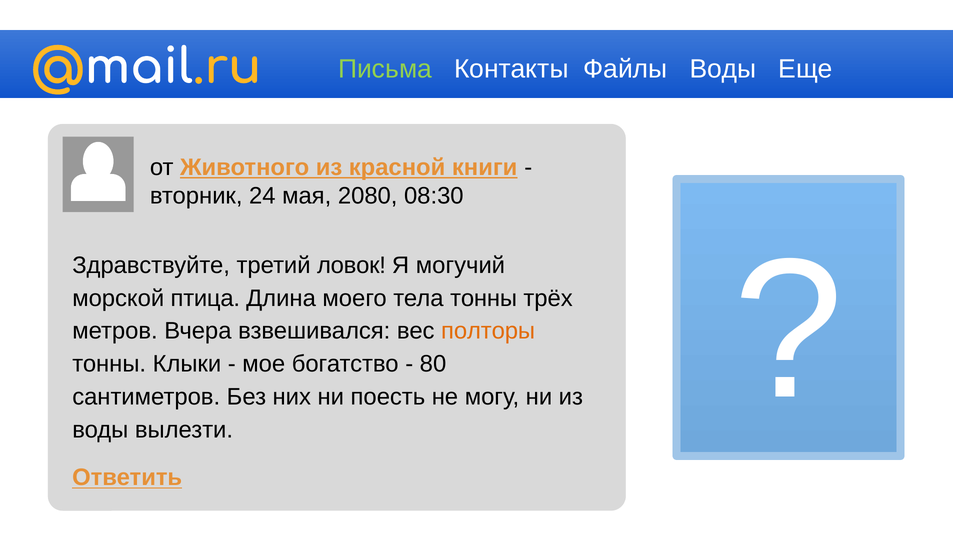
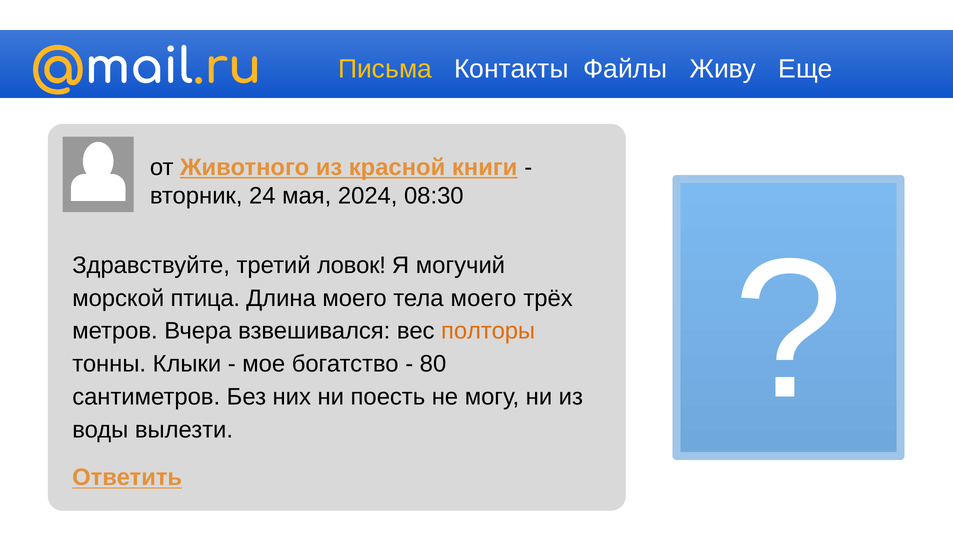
Письма colour: light green -> yellow (385, 69)
Файлы Воды: Воды -> Живу (723, 69)
2080: 2080 -> 2024 (368, 196)
тела тонны: тонны -> моего (483, 298)
